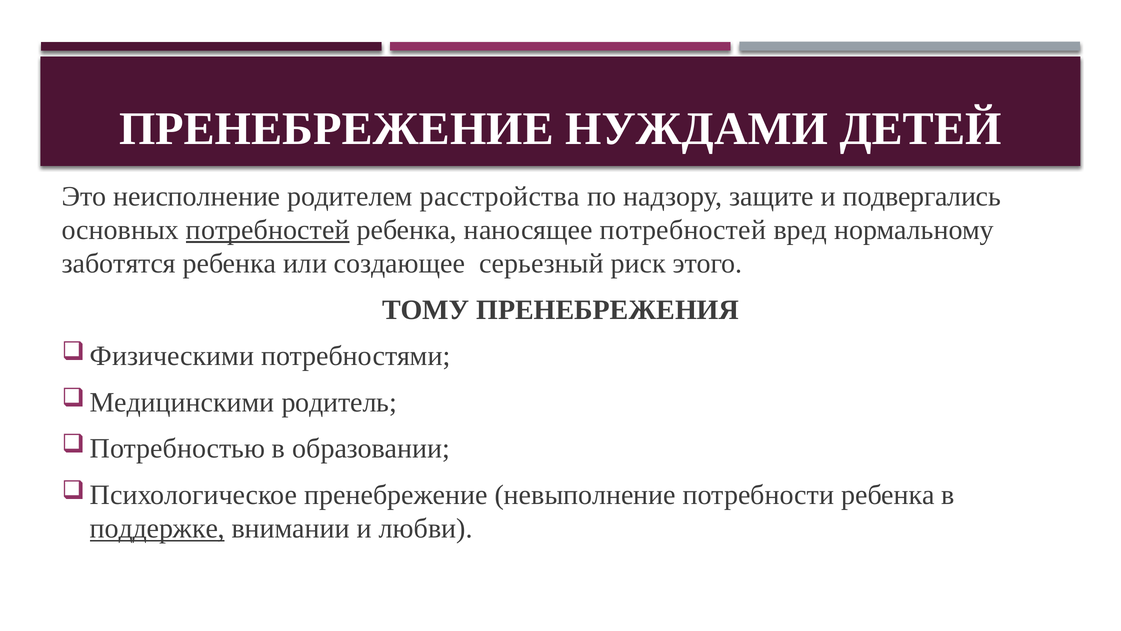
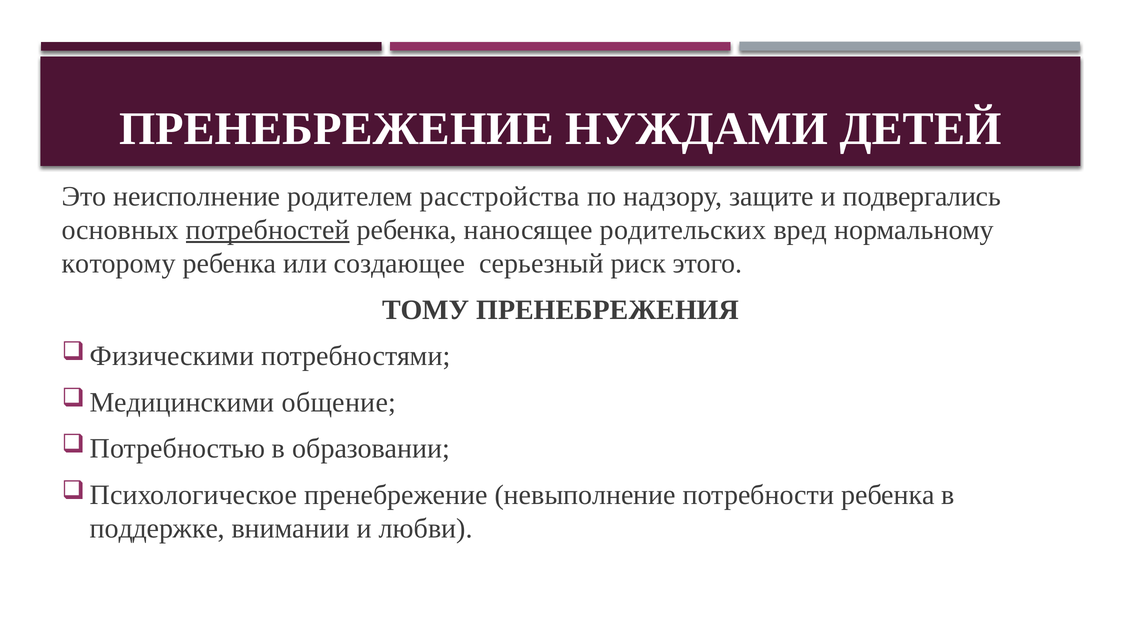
наносящее потребностей: потребностей -> родительских (683, 230)
заботятся: заботятся -> которому (119, 263)
родитель: родитель -> общение (339, 402)
поддержке underline: present -> none (157, 528)
